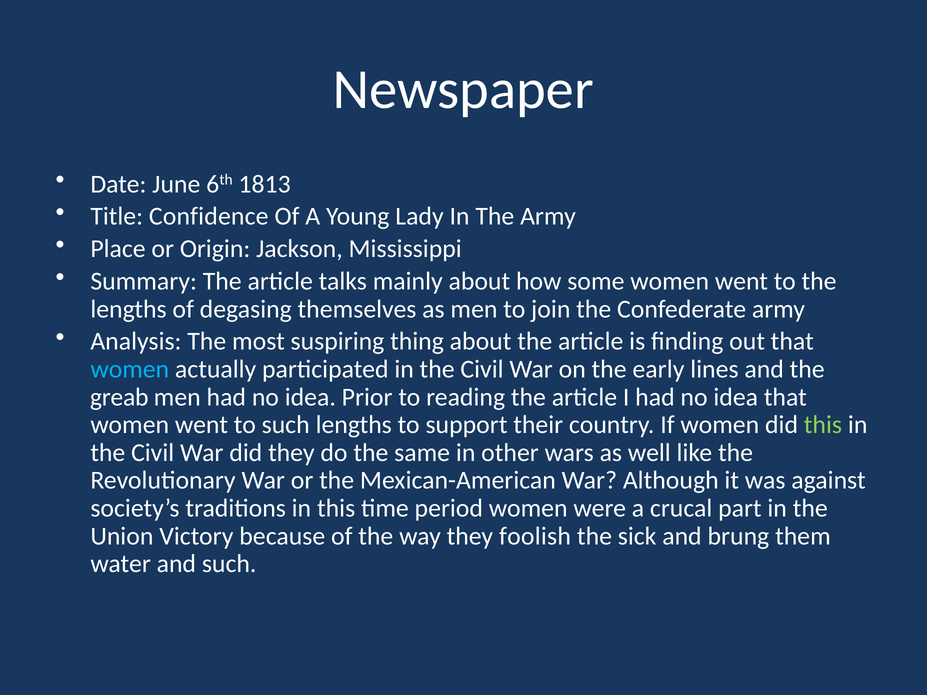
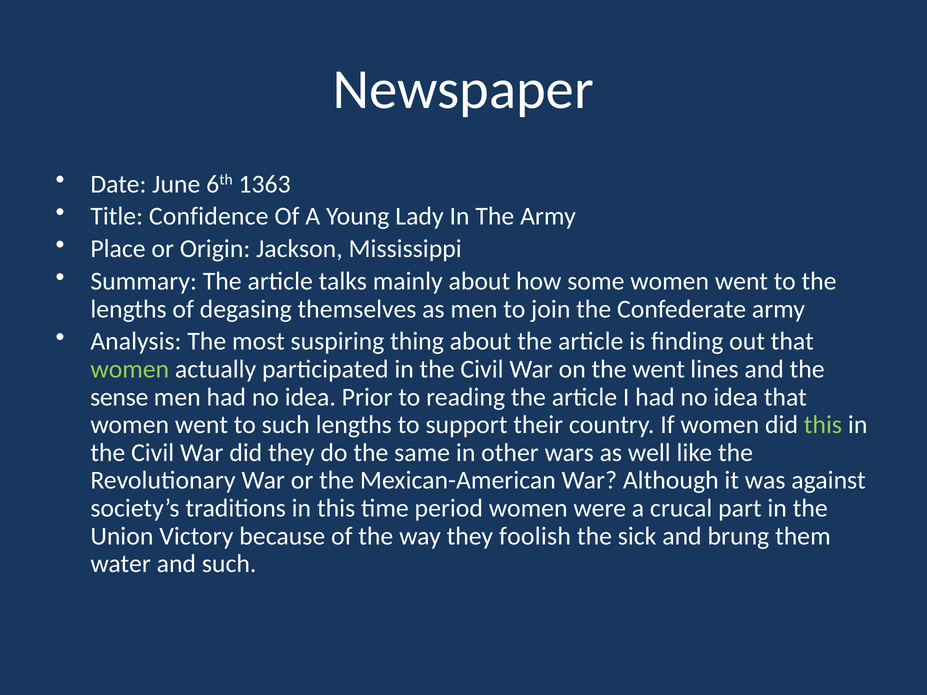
1813: 1813 -> 1363 (265, 184)
women colour: light blue -> light green (130, 369)
the early: early -> went (659, 369)
greab: greab -> sense (119, 397)
